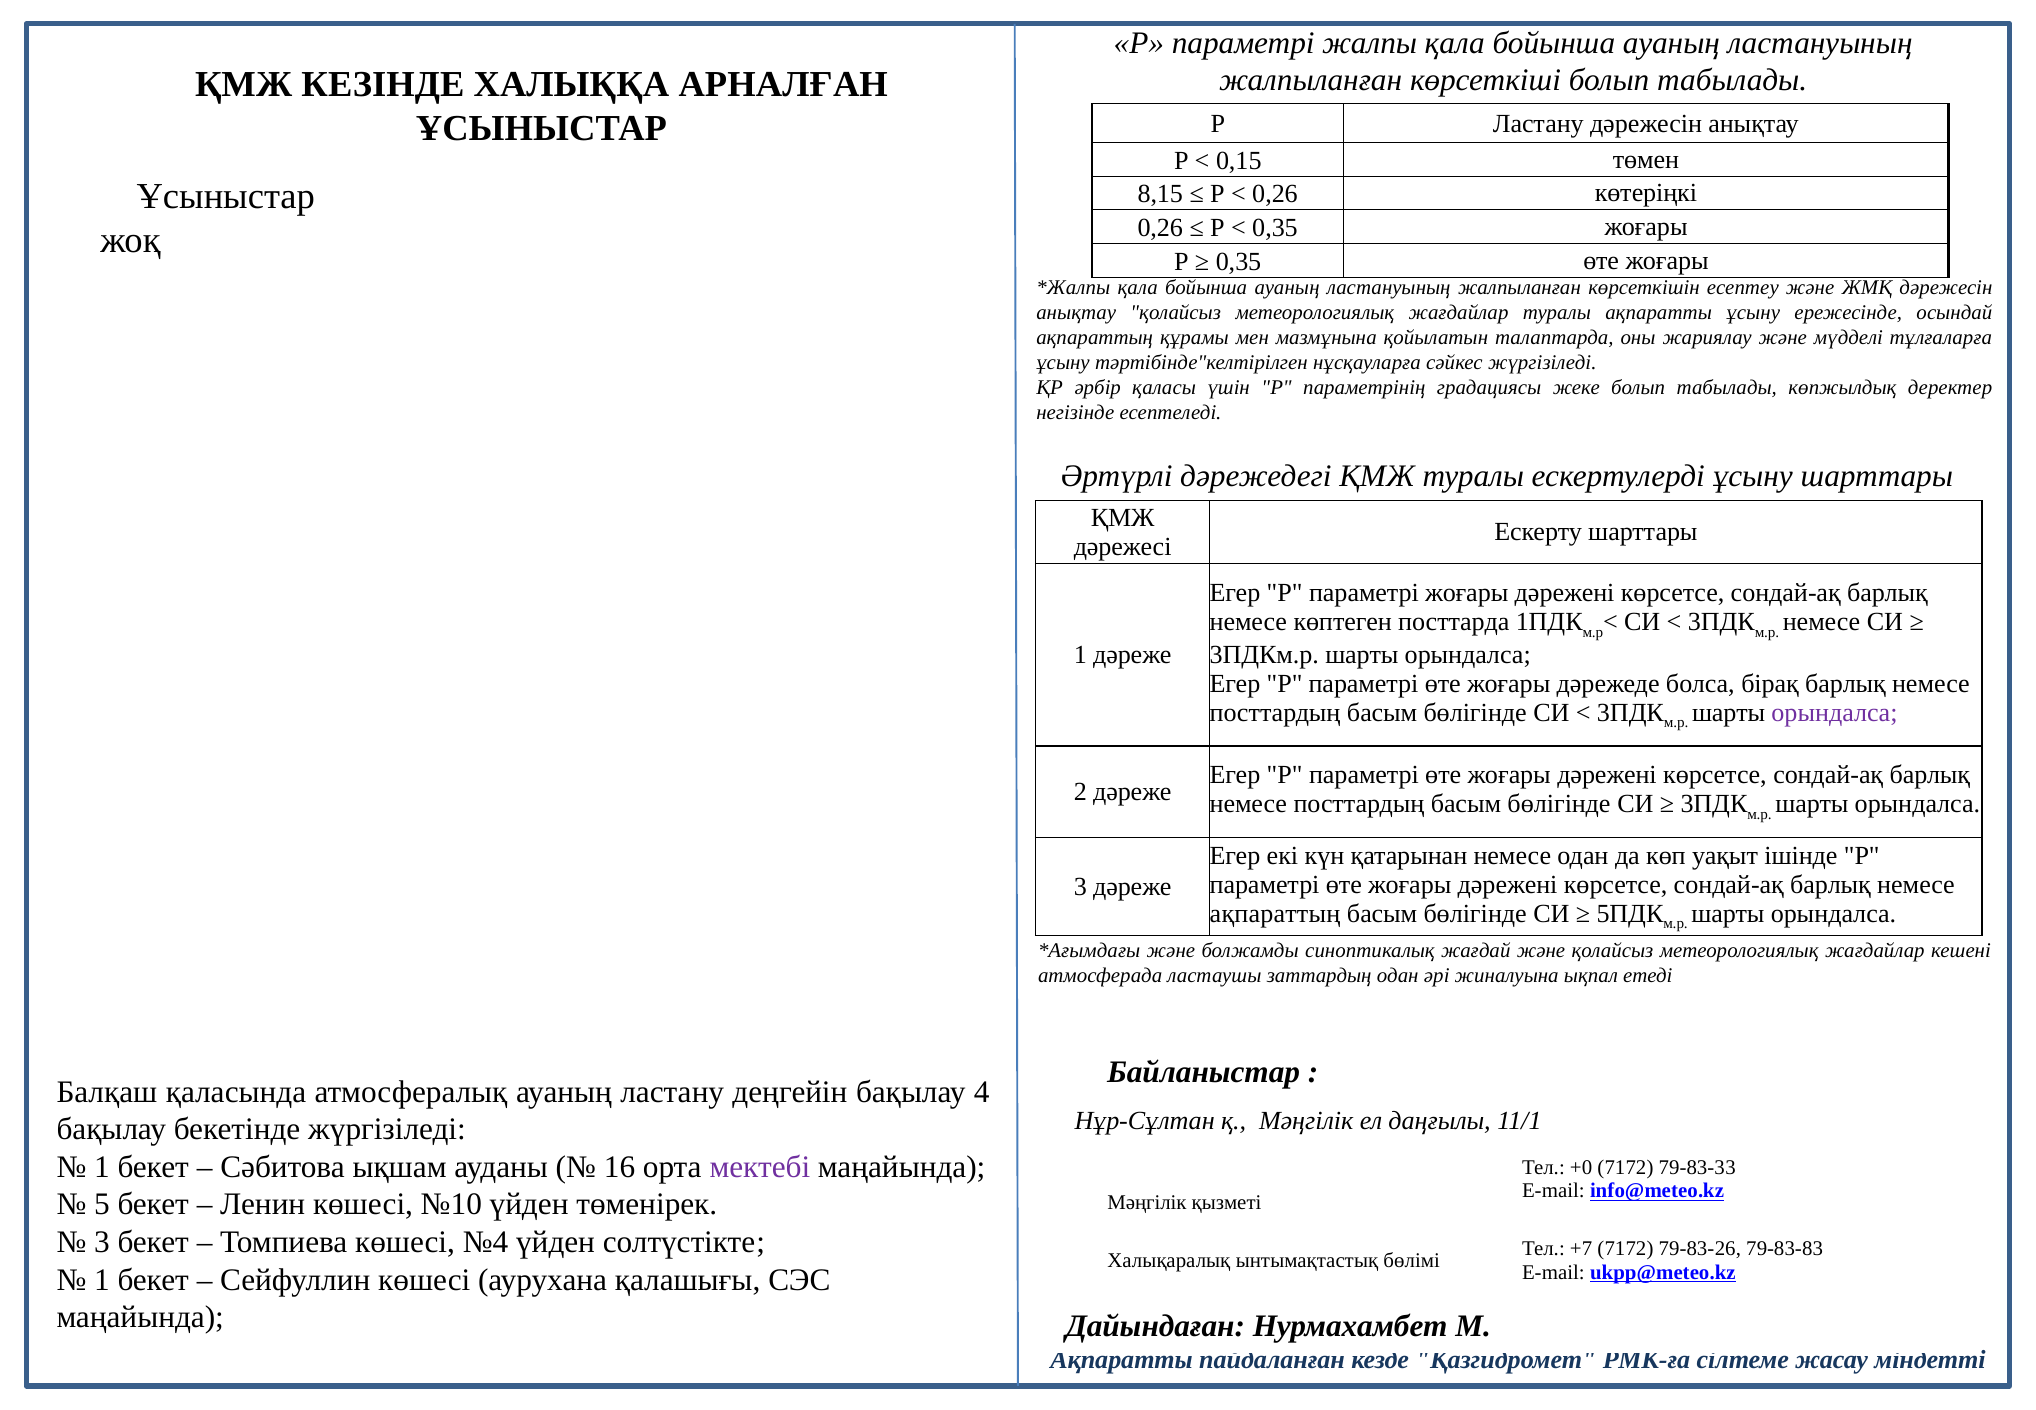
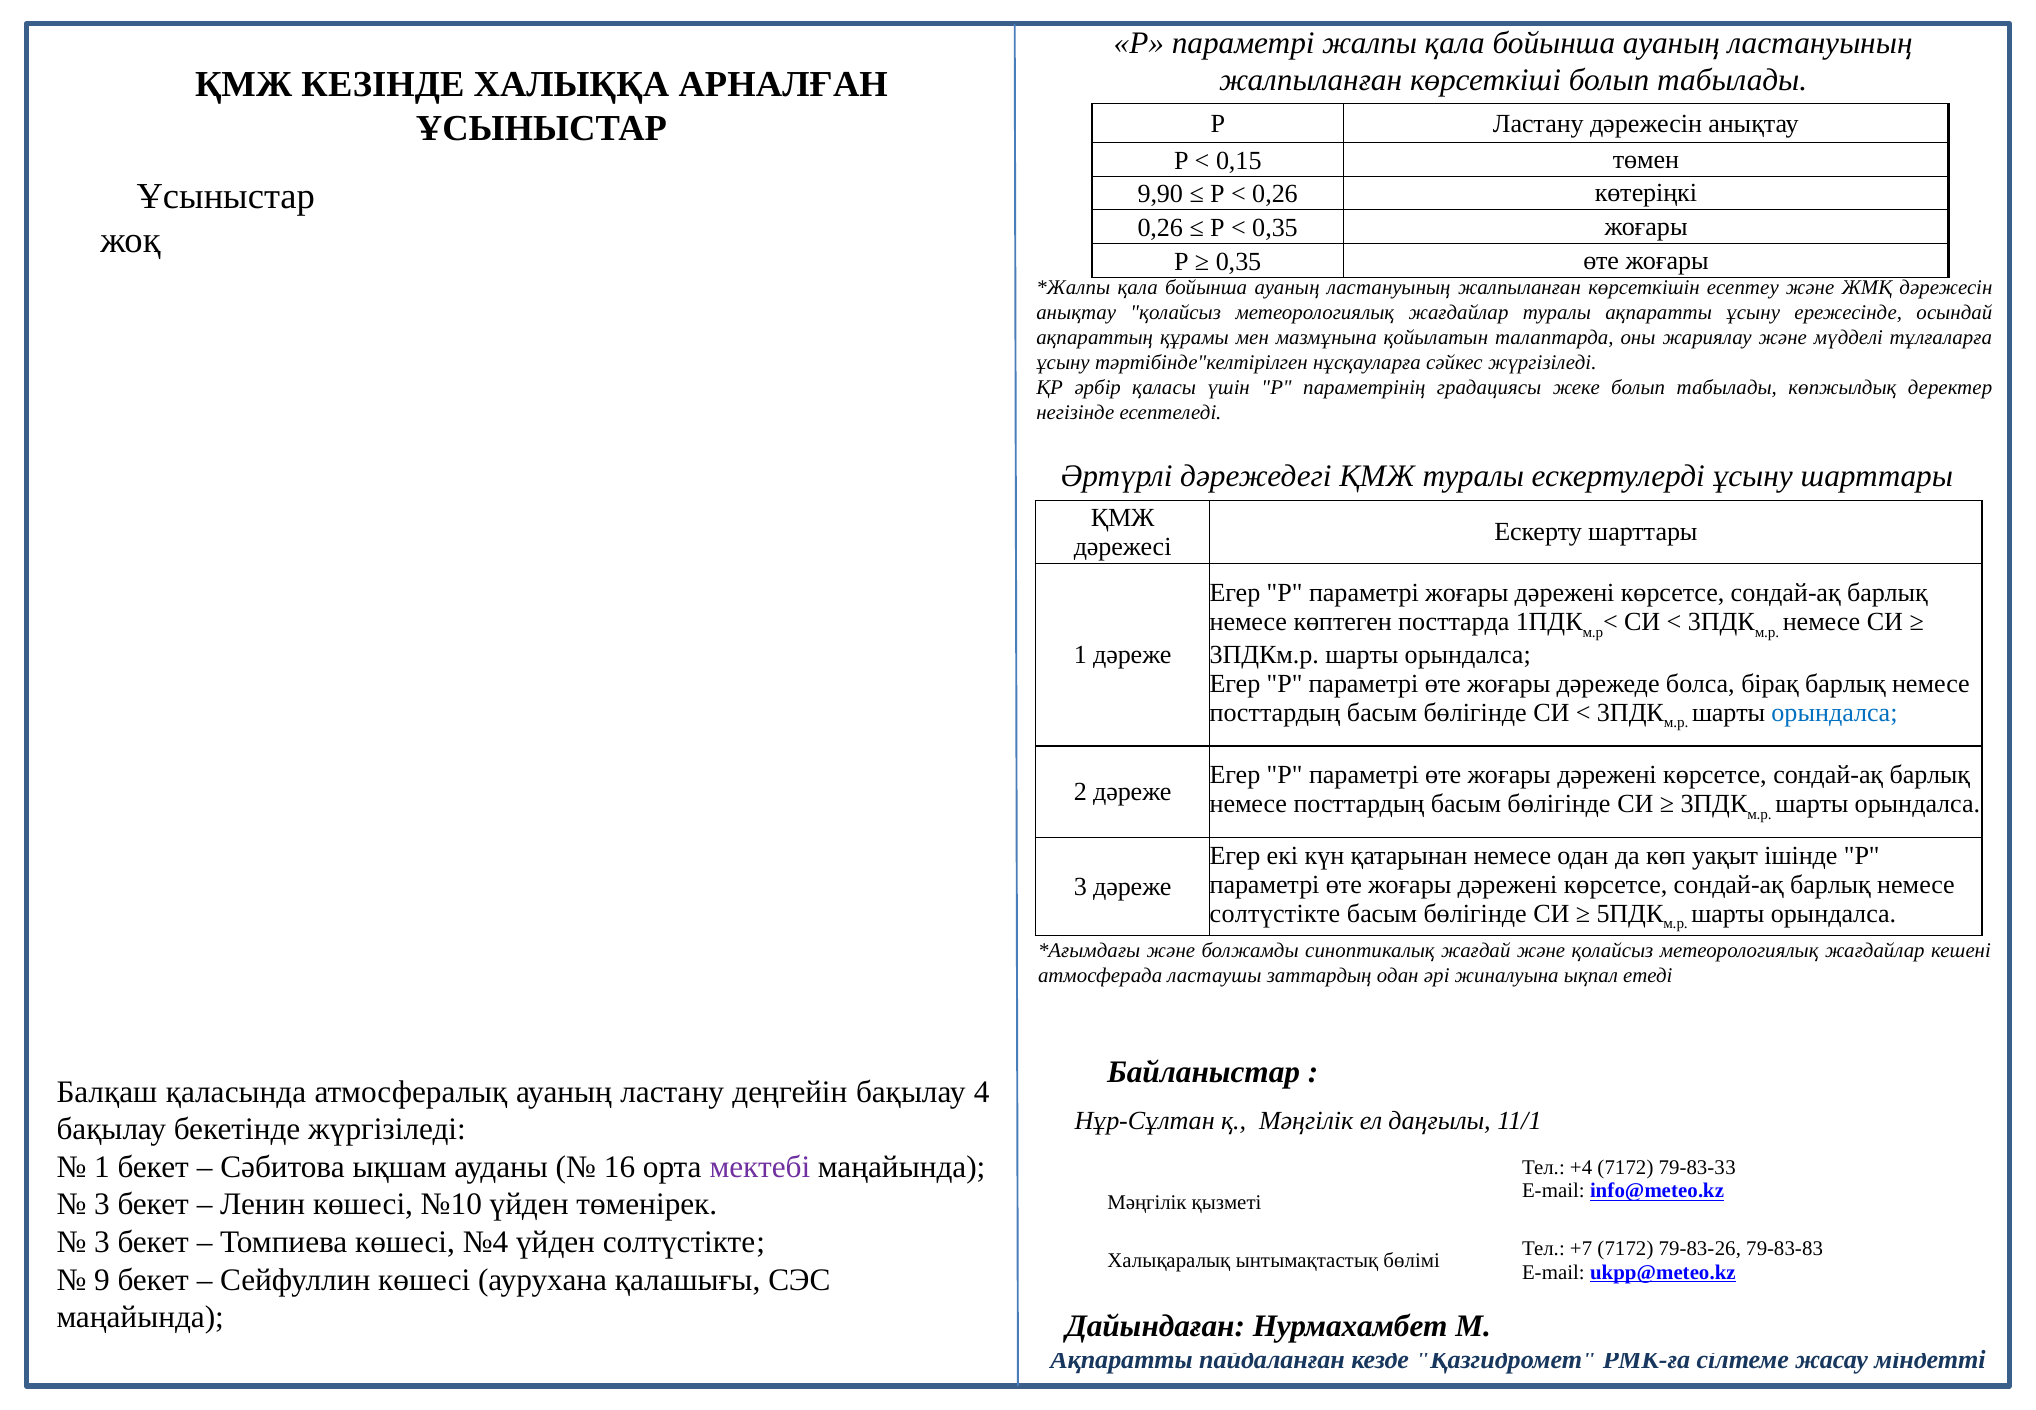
8,15: 8,15 -> 9,90 (1160, 194)
орындалса colour: purple -> blue (1834, 712)
ақпараттың: ақпараттың -> солтүстікте (1275, 913)
+0: +0 -> +4 (1581, 1167)
5: 5 -> 3 (102, 1204)
1: 1 -> 9 (102, 1279)
